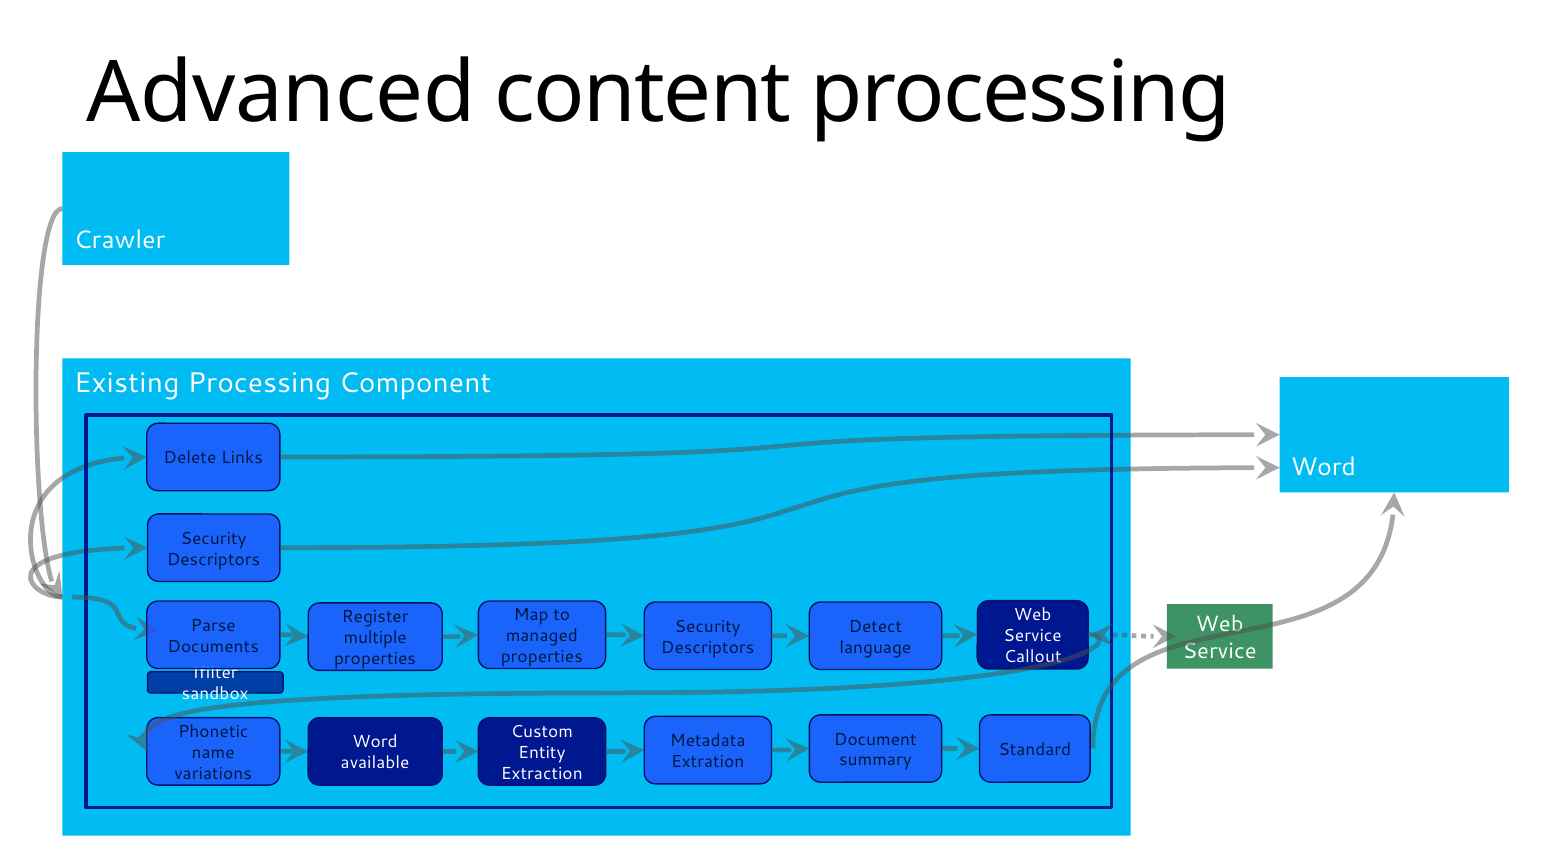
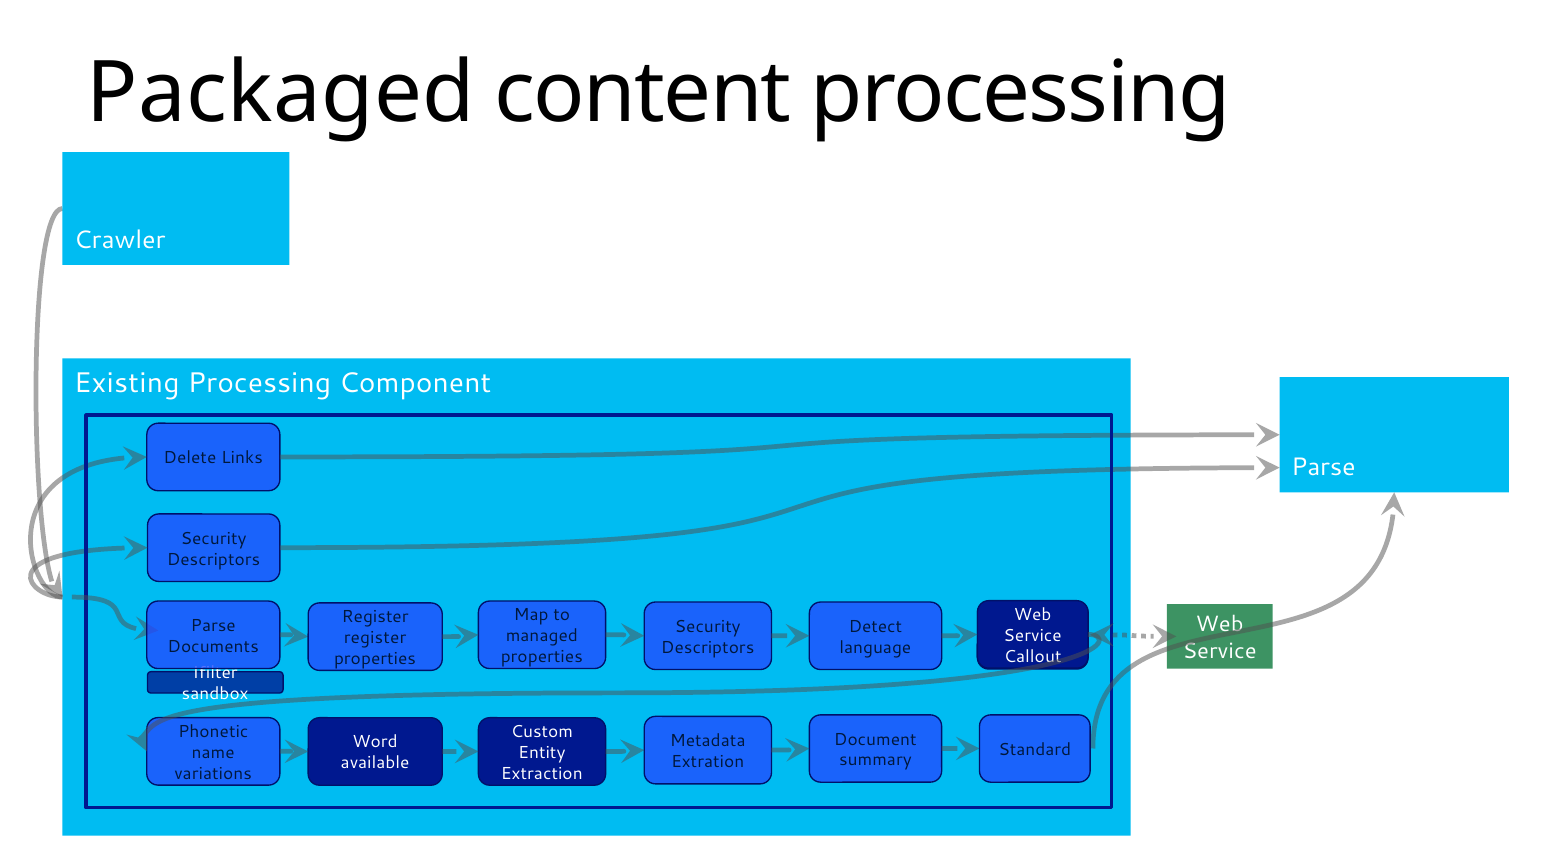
Advanced: Advanced -> Packaged (281, 93)
Word: Word -> Parse (1323, 467)
multiple: multiple -> register (375, 638)
